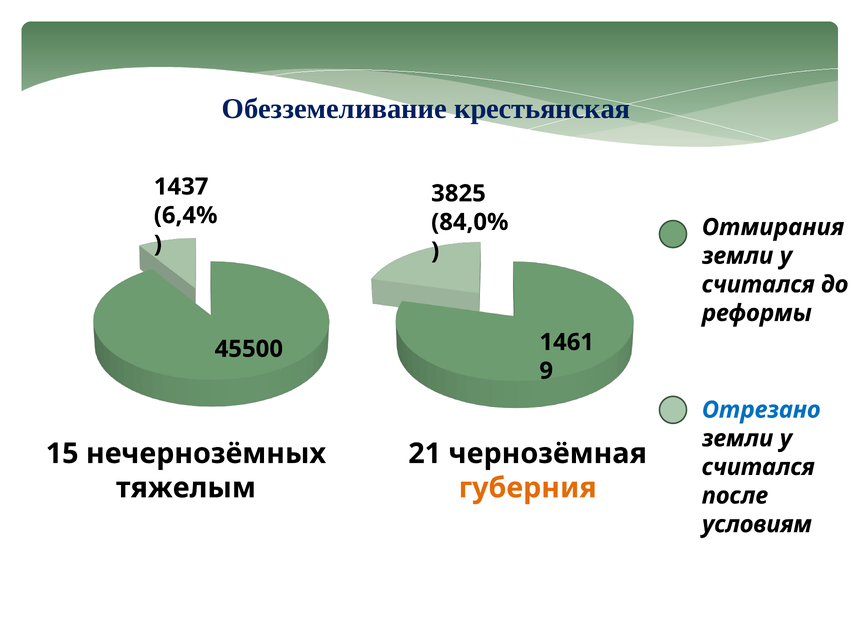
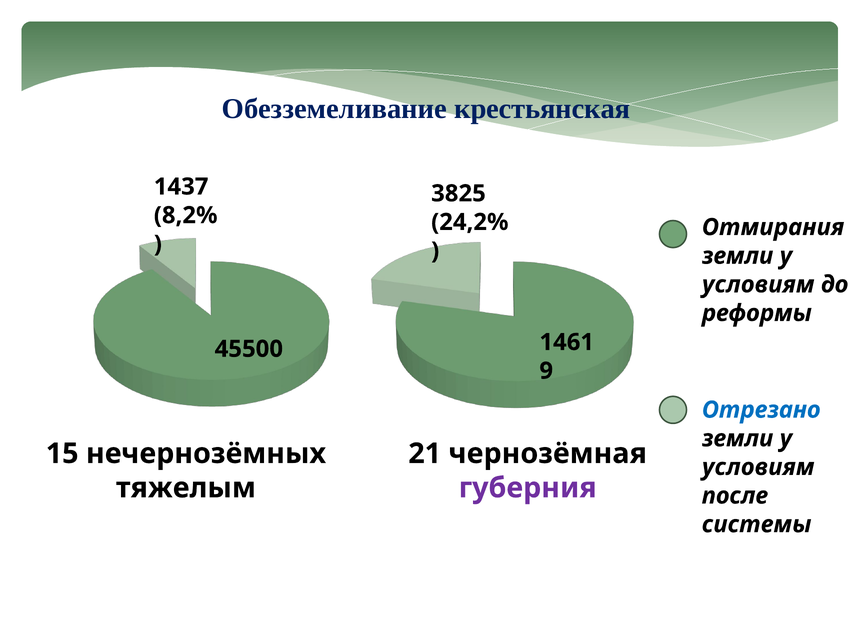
6,4%: 6,4% -> 8,2% (186, 215)
84,0%: 84,0% -> 24,2% (470, 222)
считался: считался -> условиям (758, 285)
считался: считался -> условиям (758, 467)
губерния colour: orange -> purple (528, 488)
условиям: условиям -> системы (757, 525)
